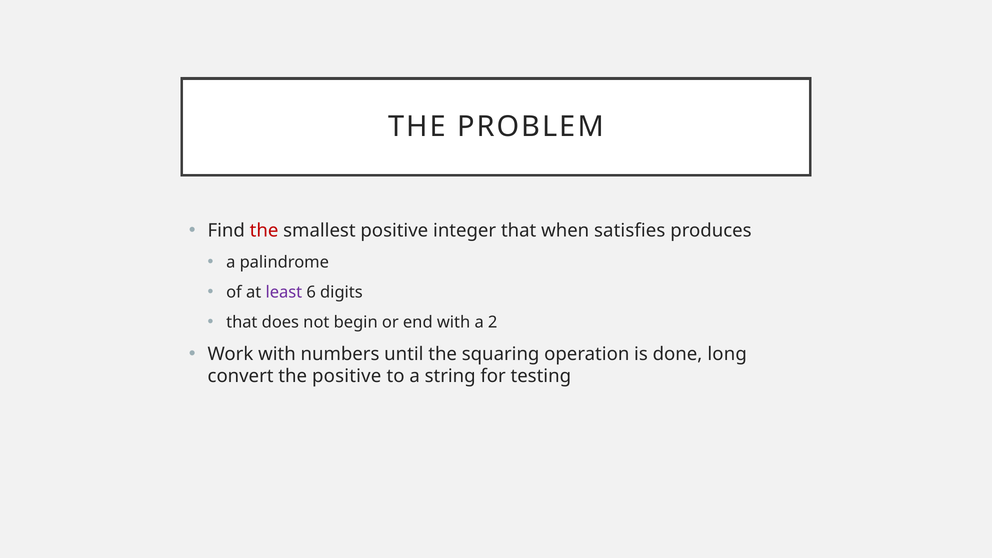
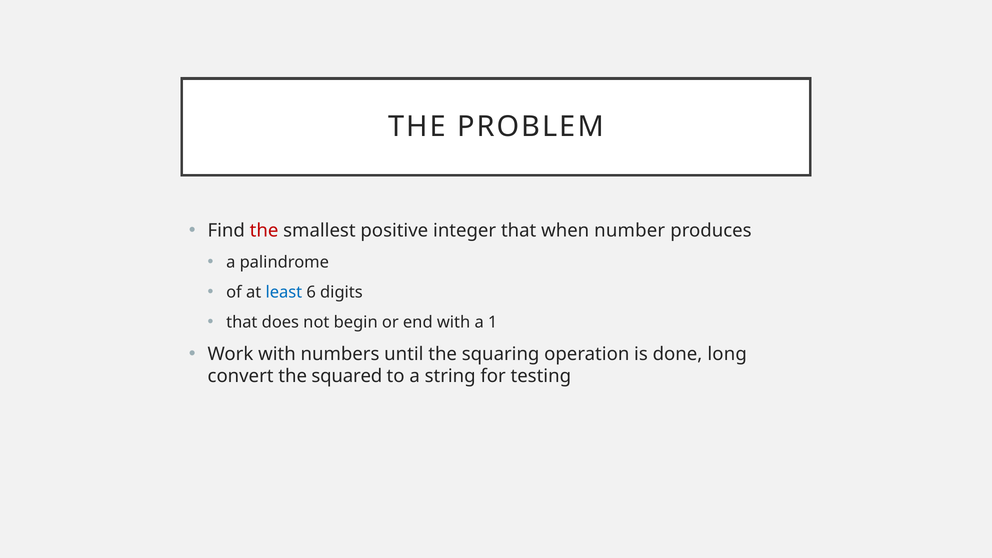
satisfies: satisfies -> number (630, 231)
least colour: purple -> blue (284, 292)
2: 2 -> 1 (493, 322)
the positive: positive -> squared (347, 376)
